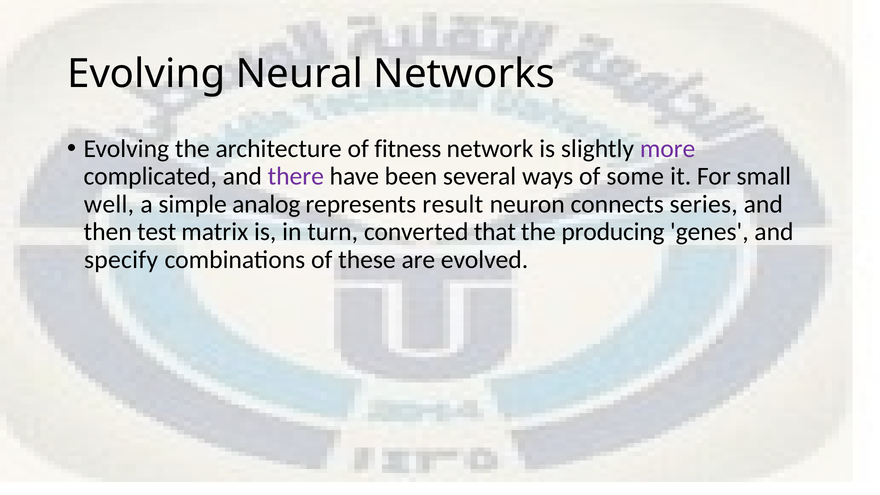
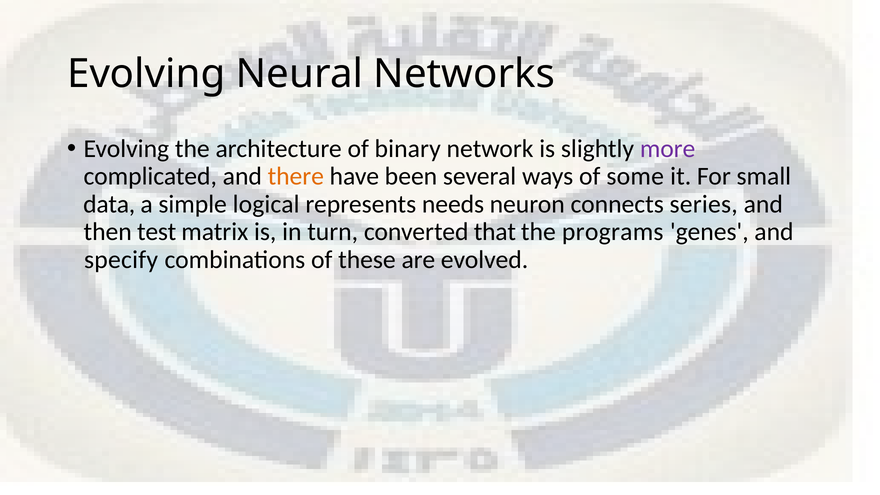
fitness: fitness -> binary (408, 149)
there colour: purple -> orange (296, 177)
well: well -> data (109, 204)
analog: analog -> logical (266, 204)
result: result -> needs (453, 204)
producing: producing -> programs (613, 232)
